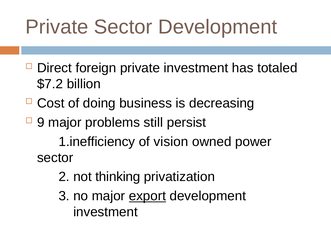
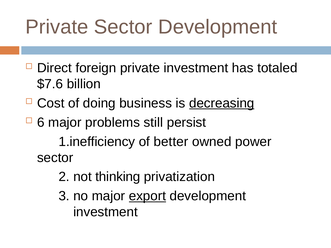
$7.2: $7.2 -> $7.6 (50, 84)
decreasing underline: none -> present (222, 103)
9: 9 -> 6 (41, 123)
vision: vision -> better (171, 142)
